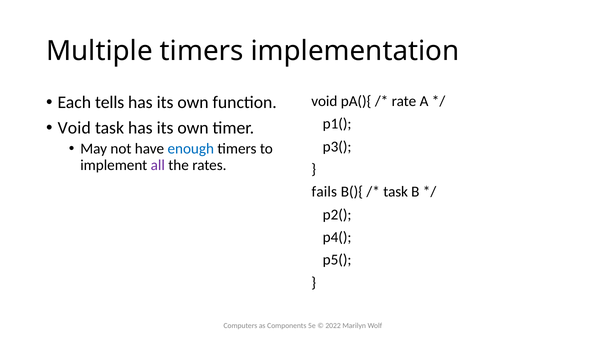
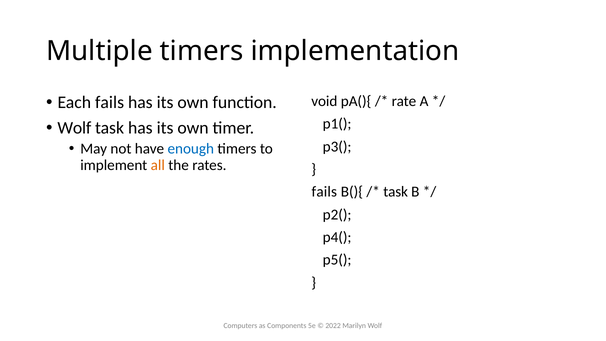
Each tells: tells -> fails (110, 102)
Void: Void -> Wolf (74, 128)
all colour: purple -> orange (158, 165)
